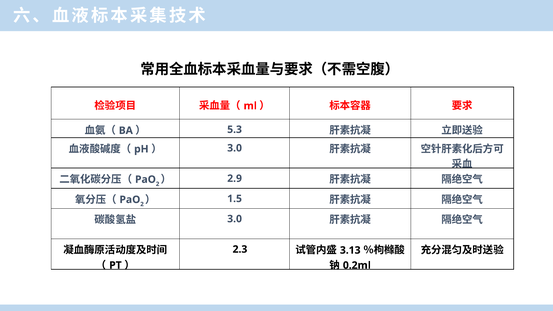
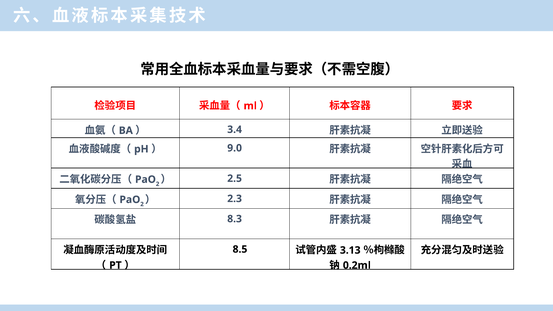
5.3: 5.3 -> 3.4 (235, 130)
3.0: 3.0 -> 9.0 (235, 148)
2.9: 2.9 -> 2.5 (235, 178)
1.5: 1.5 -> 2.3 (235, 199)
3.0: 3.0 -> 8.3 (235, 219)
2.3: 2.3 -> 8.5 (240, 249)
